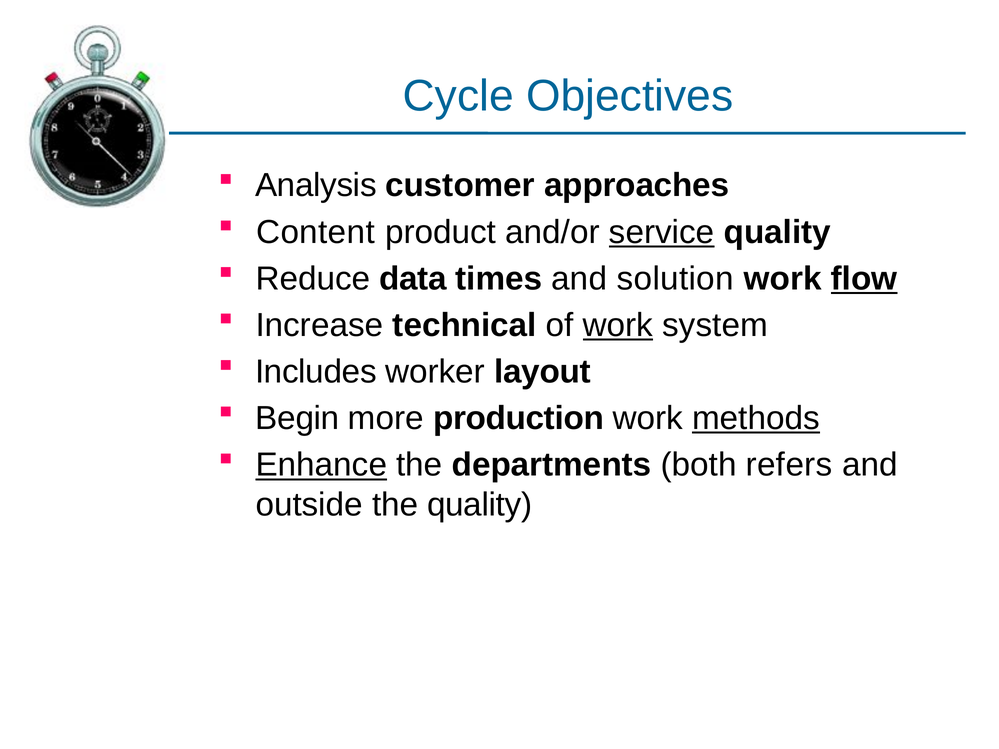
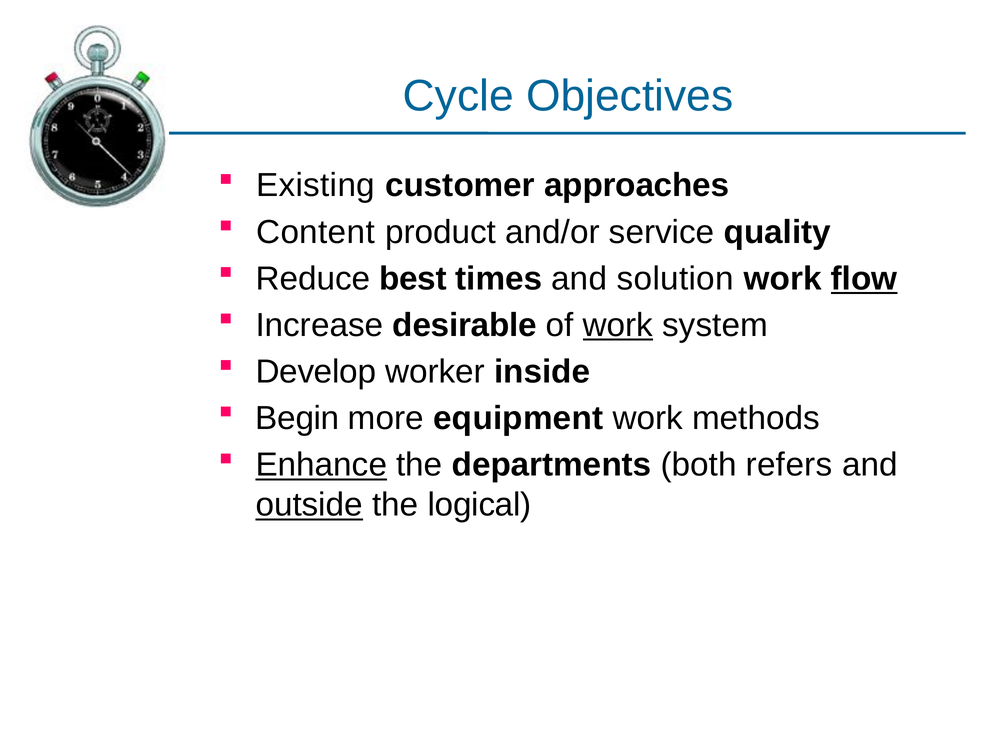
Analysis: Analysis -> Existing (316, 186)
service underline: present -> none (662, 232)
data: data -> best (413, 279)
technical: technical -> desirable (465, 325)
Includes: Includes -> Develop (316, 372)
layout: layout -> inside (542, 372)
production: production -> equipment (518, 419)
methods underline: present -> none (756, 419)
outside underline: none -> present (309, 505)
the quality: quality -> logical (480, 505)
